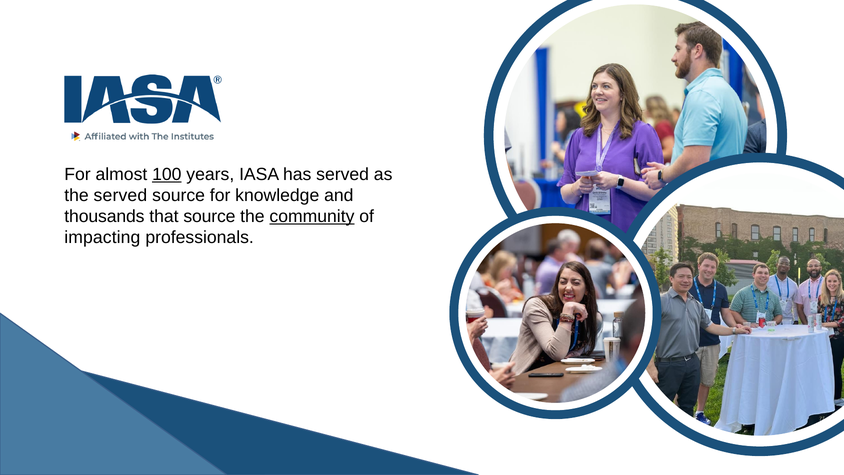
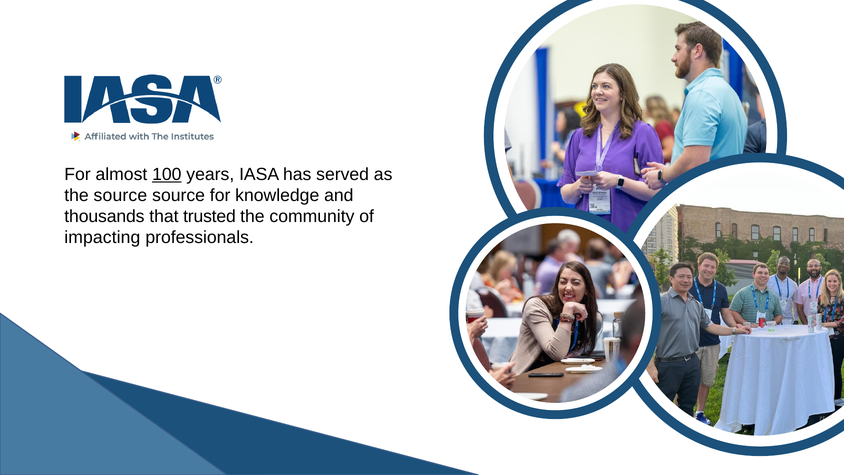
the served: served -> source (120, 195)
that source: source -> trusted (209, 216)
community underline: present -> none (312, 216)
